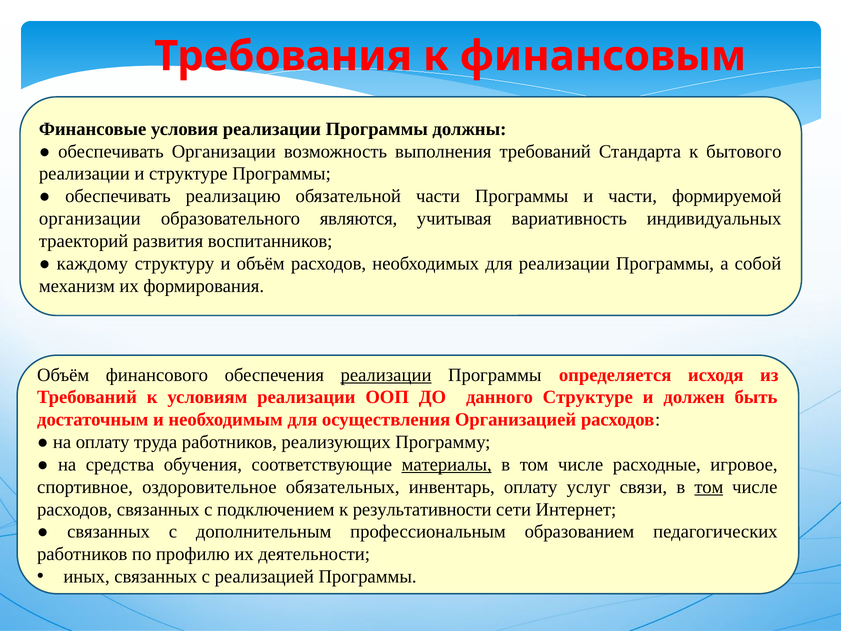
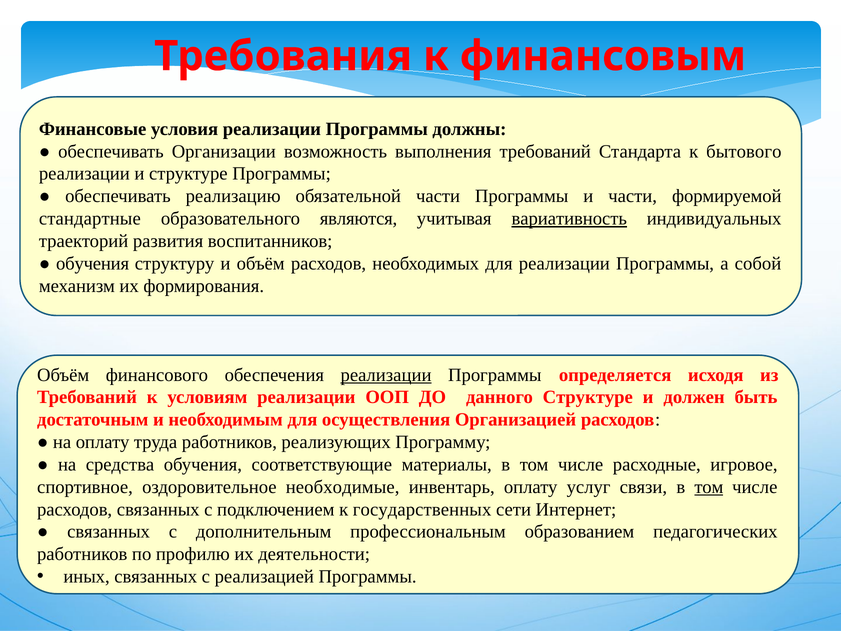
организации: организации -> стандартные (90, 219)
вариативность underline: none -> present (569, 219)
каждому: каждому -> обучения (93, 263)
материалы underline: present -> none (447, 464)
обязательных: обязательных -> необходимые (343, 487)
результативности: результативности -> государственных (422, 509)
